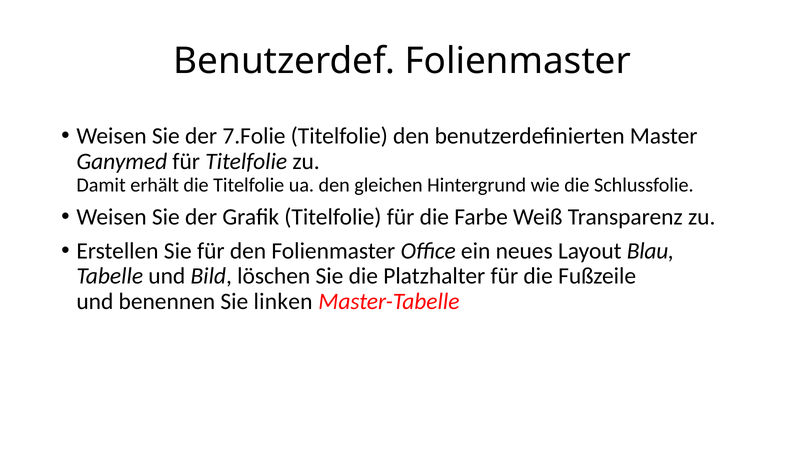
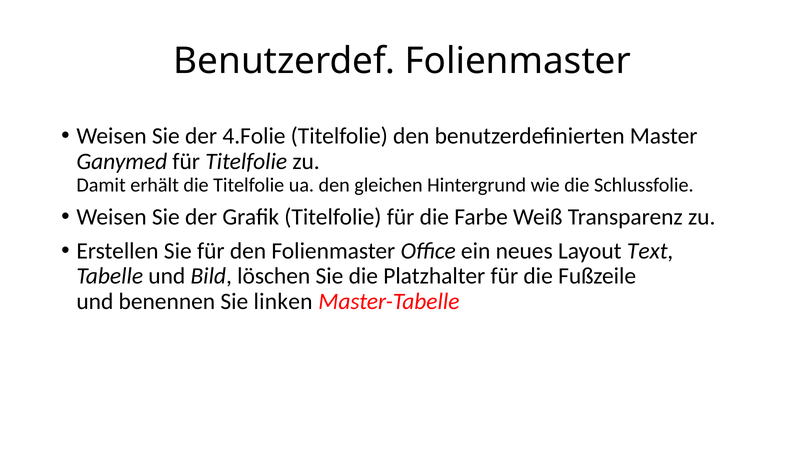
7.Folie: 7.Folie -> 4.Folie (254, 136)
Blau: Blau -> Text (650, 251)
